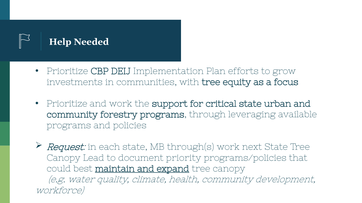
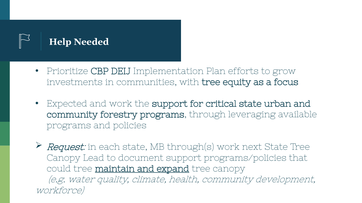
Prioritize: Prioritize -> Expected (67, 104)
document priority: priority -> support (184, 158)
could best: best -> tree (83, 169)
